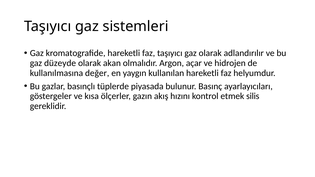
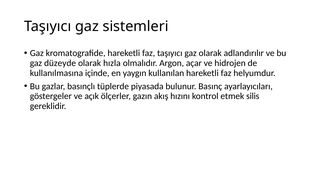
akan: akan -> hızla (112, 63)
değer: değer -> içinde (97, 73)
kısa: kısa -> açık (92, 96)
